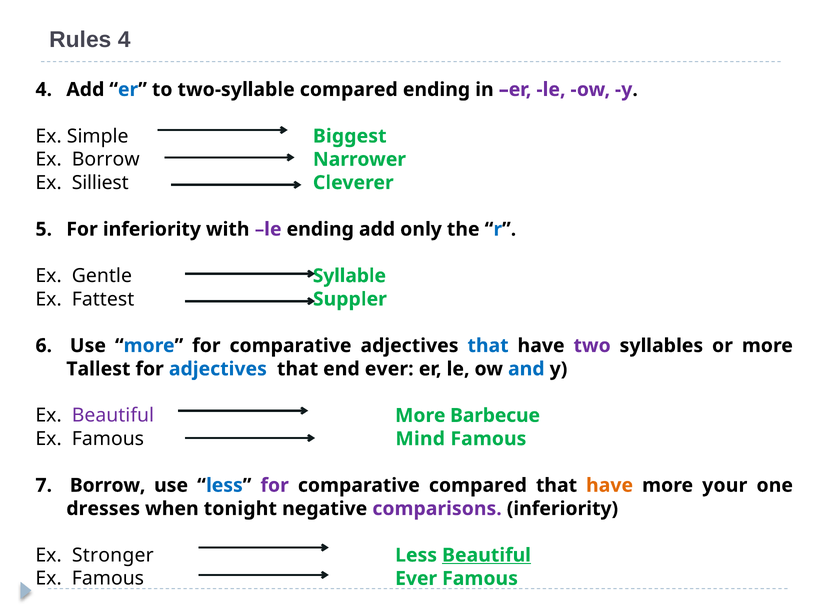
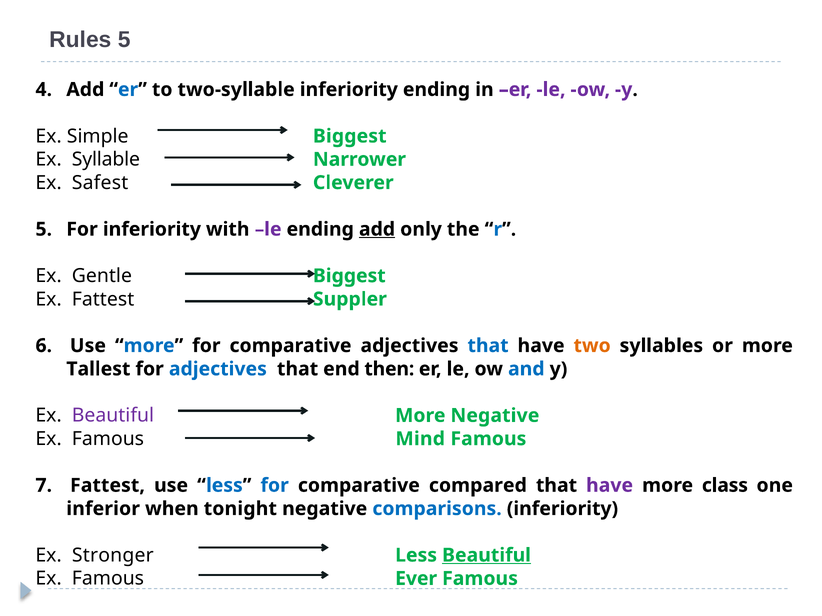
Rules 4: 4 -> 5 (124, 40)
two-syllable compared: compared -> inferiority (349, 90)
Ex Borrow: Borrow -> Syllable (106, 160)
Silliest: Silliest -> Safest (100, 183)
add underline: none -> present (377, 229)
Gentle Syllable: Syllable -> Biggest (349, 276)
two colour: purple -> orange (592, 346)
end ever: ever -> then (389, 369)
More Barbecue: Barbecue -> Negative (495, 416)
7 Borrow: Borrow -> Fattest (107, 486)
for colour: purple -> blue (275, 486)
have colour: orange -> purple (610, 486)
your: your -> class (725, 486)
dresses: dresses -> inferior (103, 509)
comparisons colour: purple -> blue (437, 509)
